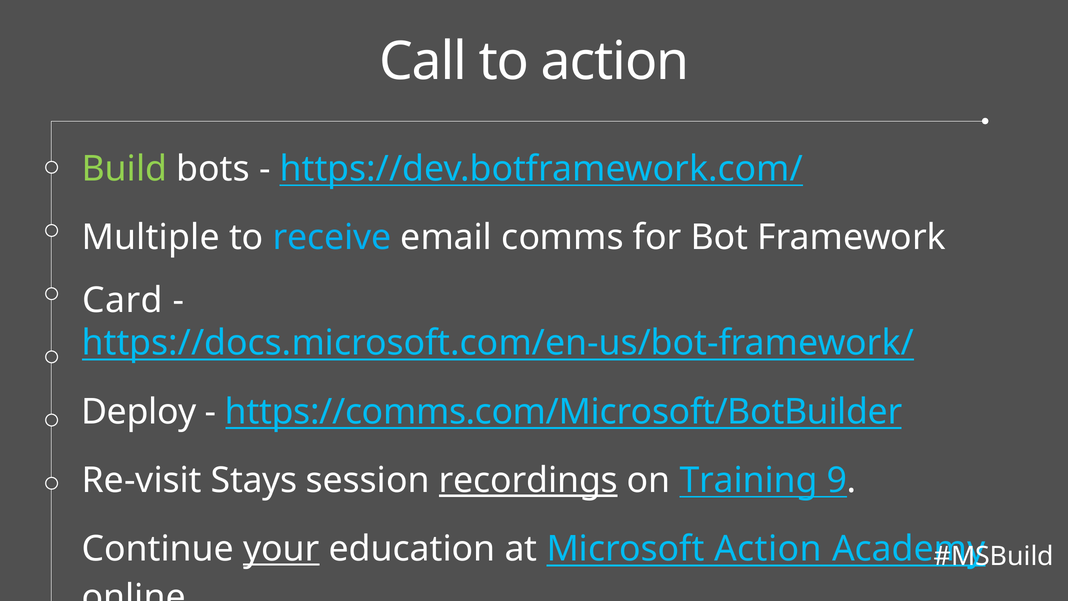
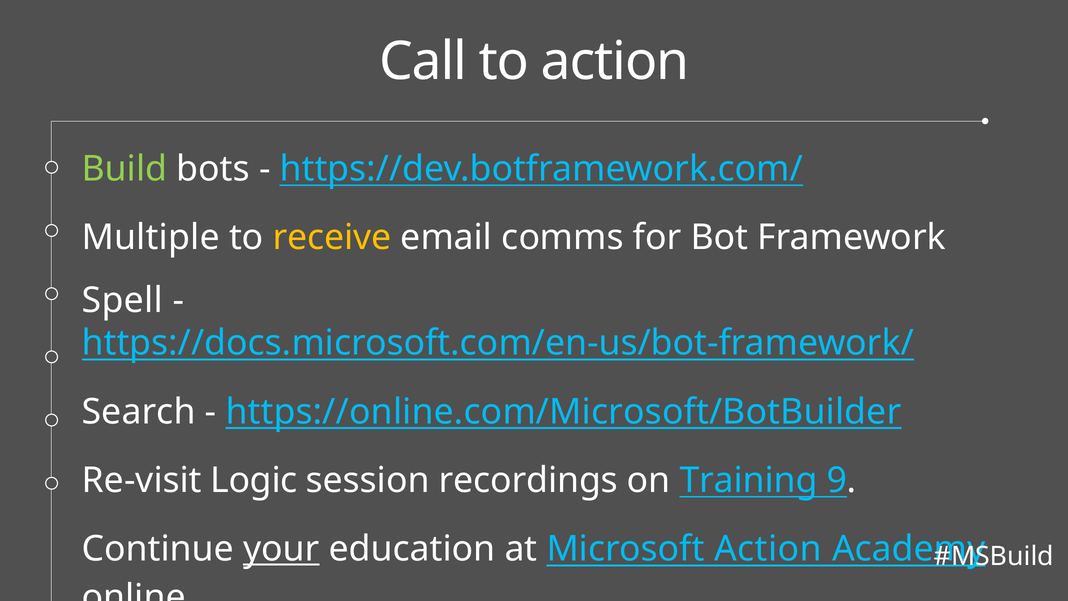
receive colour: light blue -> yellow (332, 237)
Card: Card -> Spell (122, 300)
Deploy: Deploy -> Search (139, 412)
https://comms.com/Microsoft/BotBuilder: https://comms.com/Microsoft/BotBuilder -> https://online.com/Microsoft/BotBuilder (563, 412)
Stays: Stays -> Logic (254, 480)
recordings underline: present -> none (528, 480)
